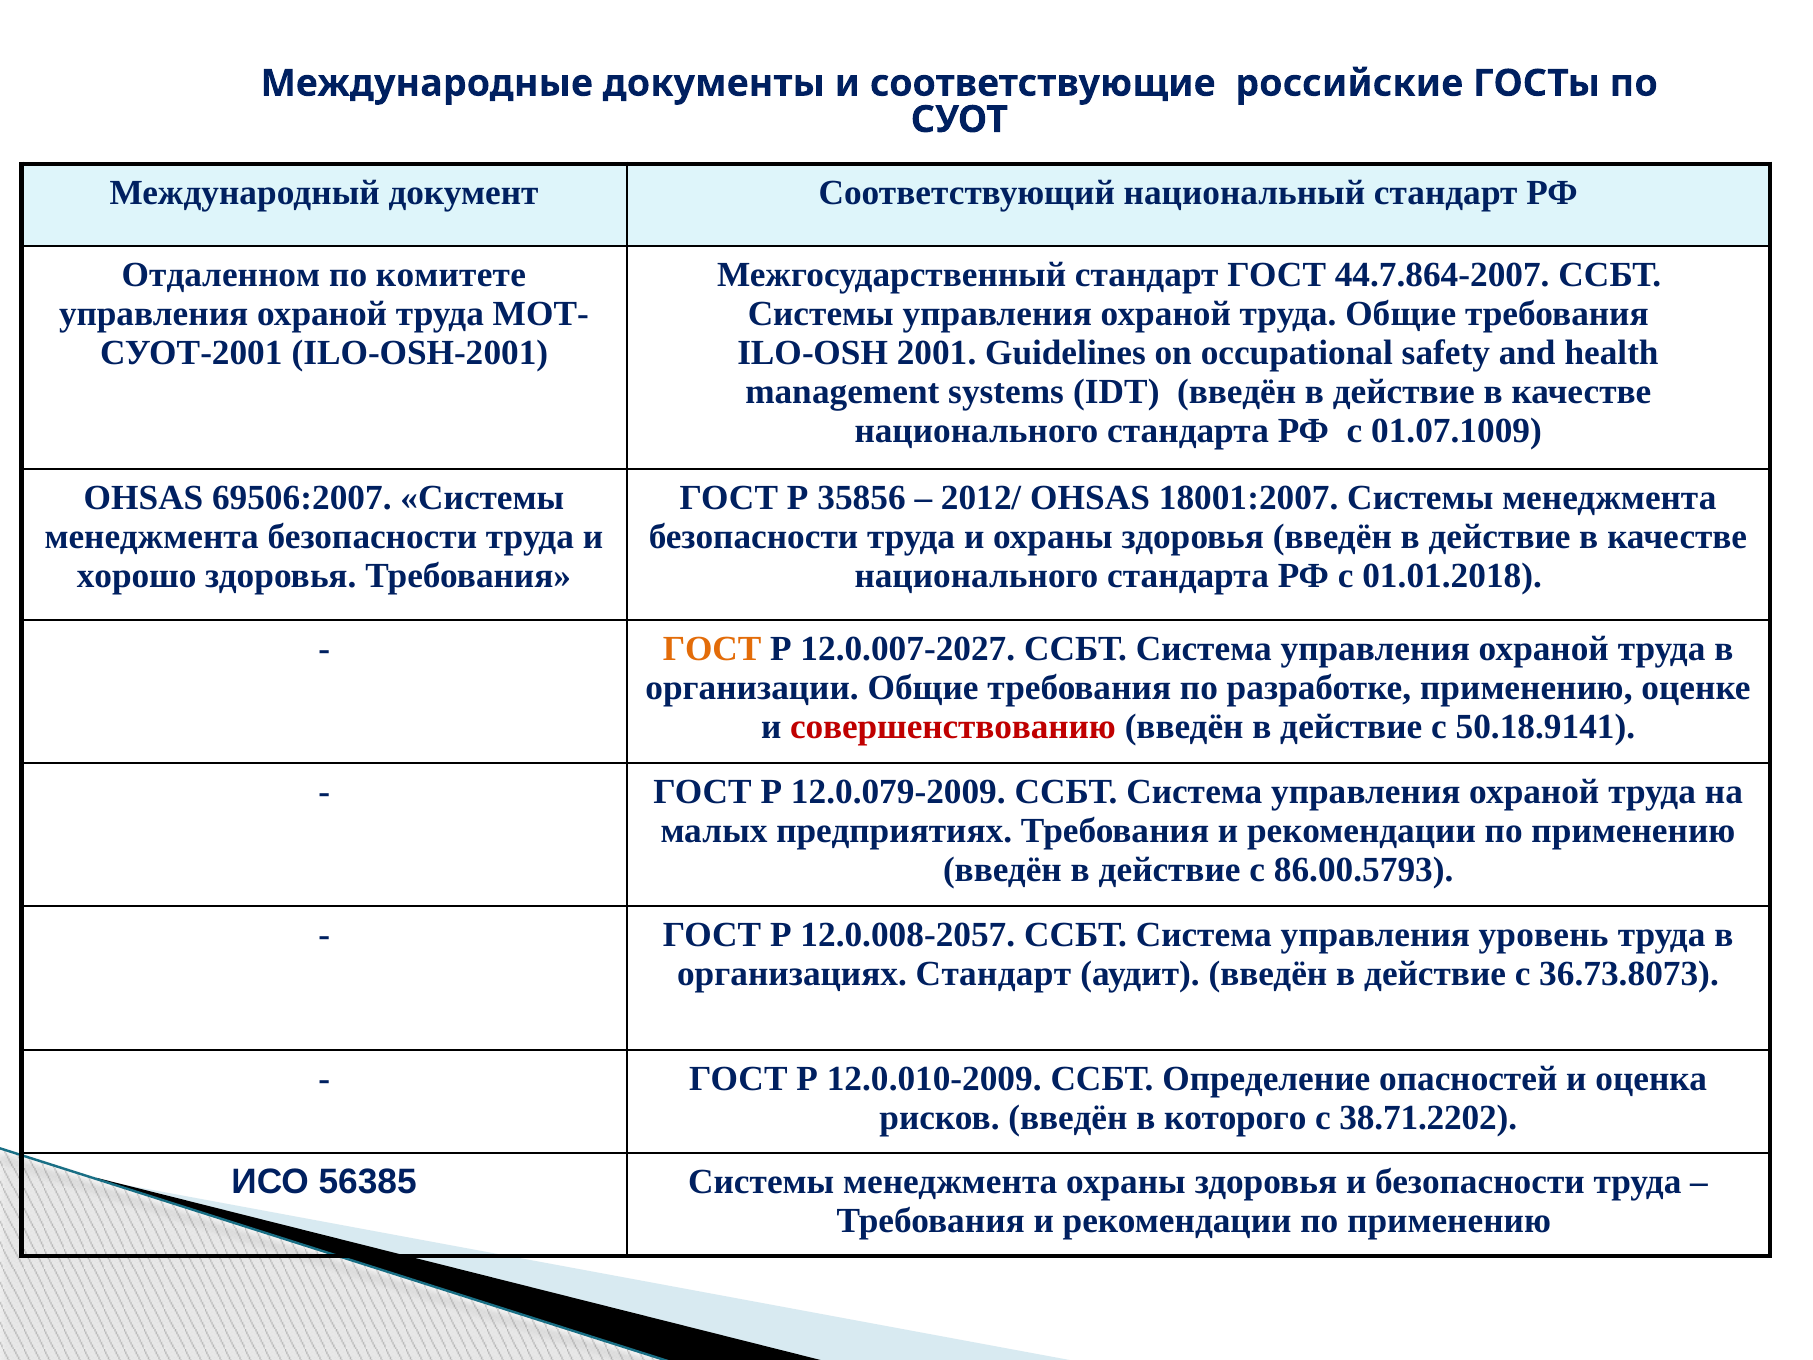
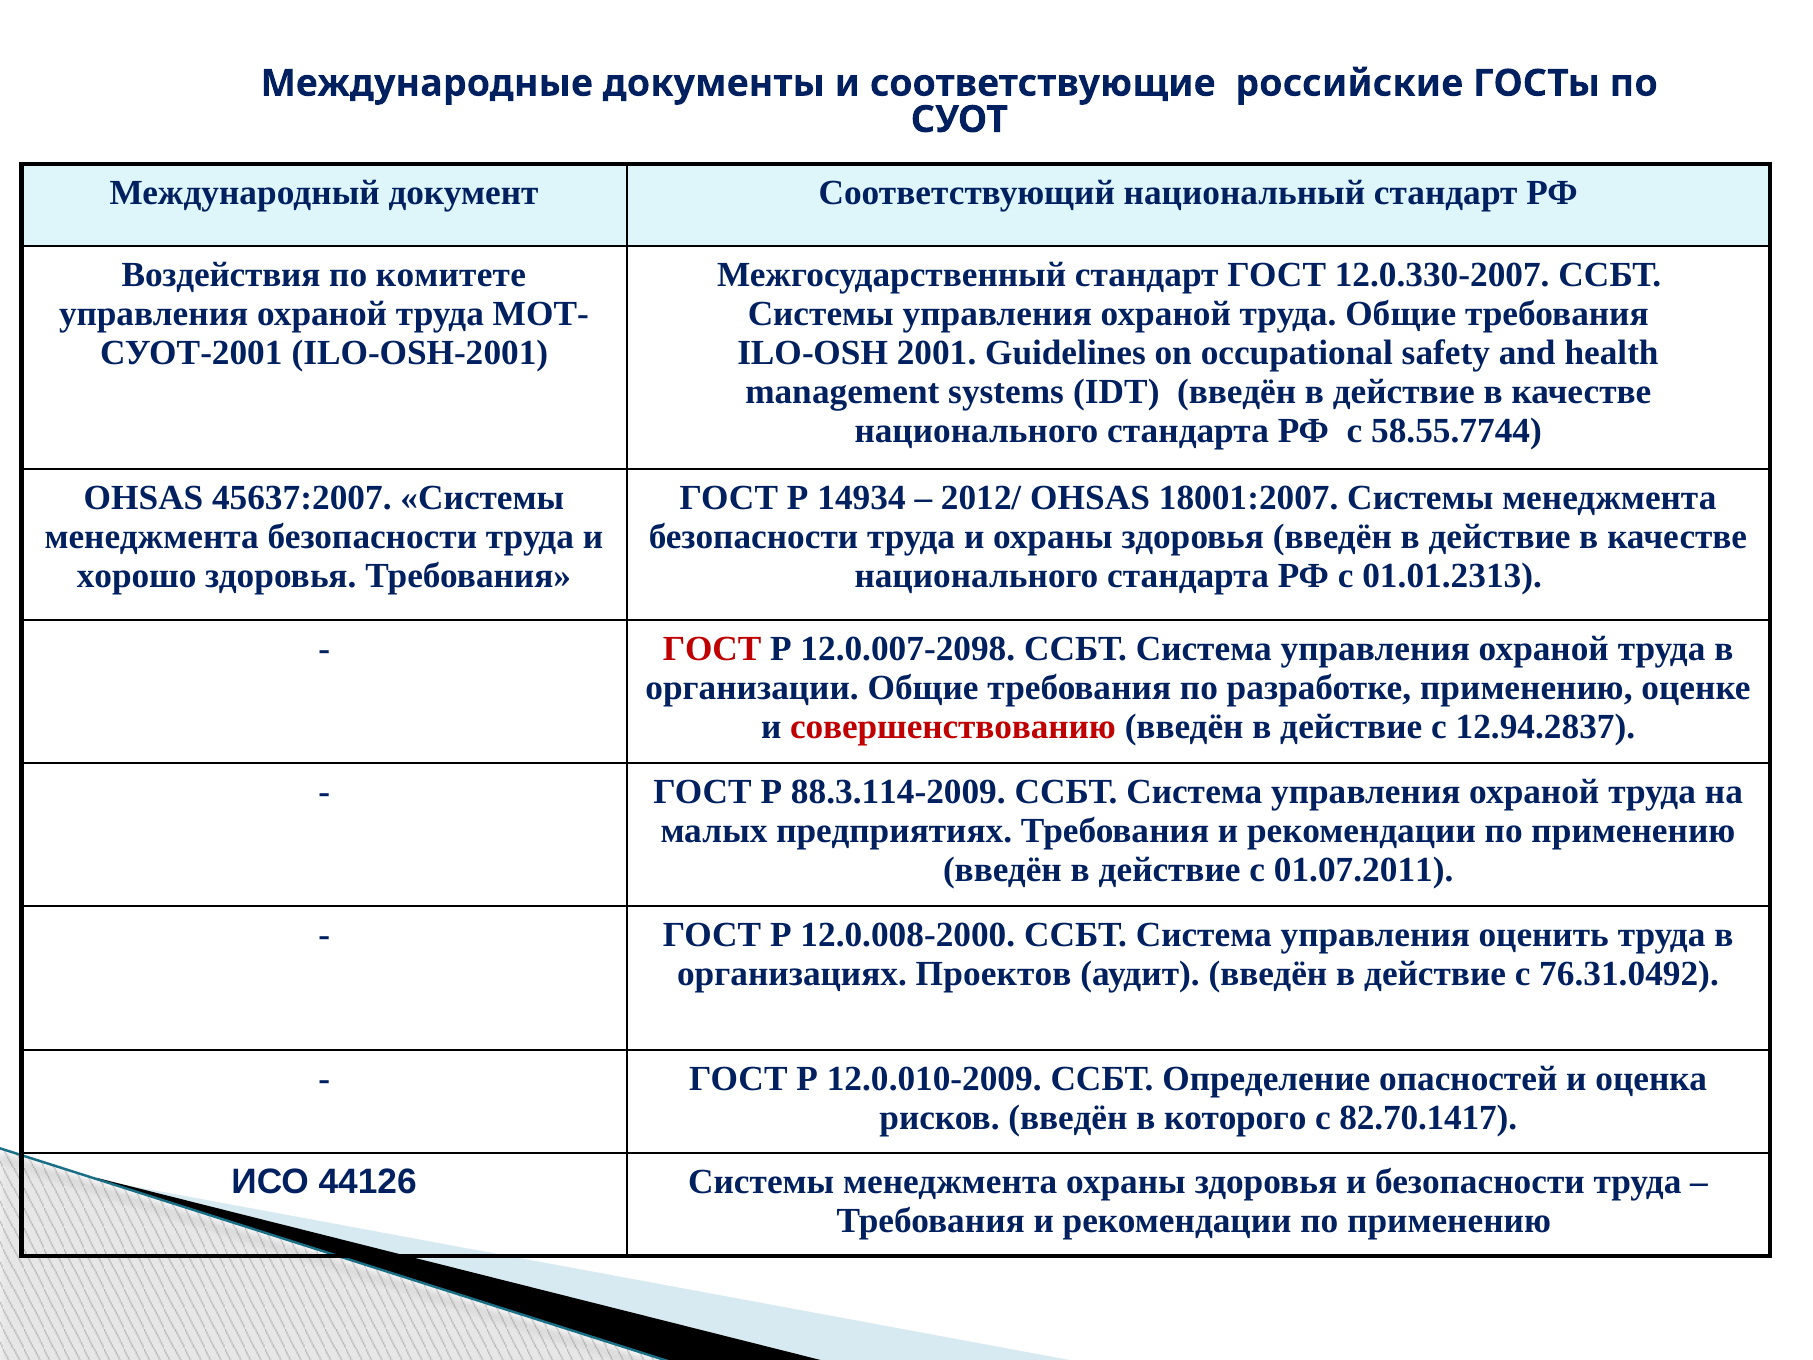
Отдаленном: Отдаленном -> Воздействия (221, 275)
44.7.864-2007: 44.7.864-2007 -> 12.0.330-2007 (1442, 275)
01.07.1009: 01.07.1009 -> 58.55.7744 (1456, 430)
69506:2007: 69506:2007 -> 45637:2007 (302, 497)
35856: 35856 -> 14934 (862, 497)
01.01.2018: 01.01.2018 -> 01.01.2313 (1452, 575)
ГОСТ colour: orange -> red (712, 648)
12.0.007-2027: 12.0.007-2027 -> 12.0.007-2098 (908, 648)
50.18.9141: 50.18.9141 -> 12.94.2837 (1545, 726)
12.0.079-2009: 12.0.079-2009 -> 88.3.114-2009 (898, 792)
86.00.5793: 86.00.5793 -> 01.07.2011 (1364, 870)
12.0.008-2057: 12.0.008-2057 -> 12.0.008-2000 (908, 935)
уровень: уровень -> оценить (1544, 935)
организациях Стандарт: Стандарт -> Проектов (994, 974)
36.73.8073: 36.73.8073 -> 76.31.0492 (1629, 974)
38.71.2202: 38.71.2202 -> 82.70.1417 (1428, 1117)
56385: 56385 -> 44126 (368, 1182)
